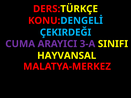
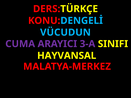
ÇEKIRDEĞI: ÇEKIRDEĞI -> VÜCUDUN (65, 32)
